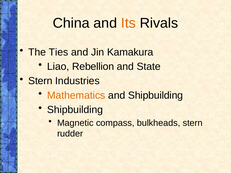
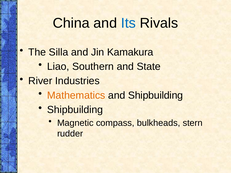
Its colour: orange -> blue (128, 23)
Ties: Ties -> Silla (59, 52)
Rebellion: Rebellion -> Southern (93, 67)
Stern: Stern -> River (40, 81)
